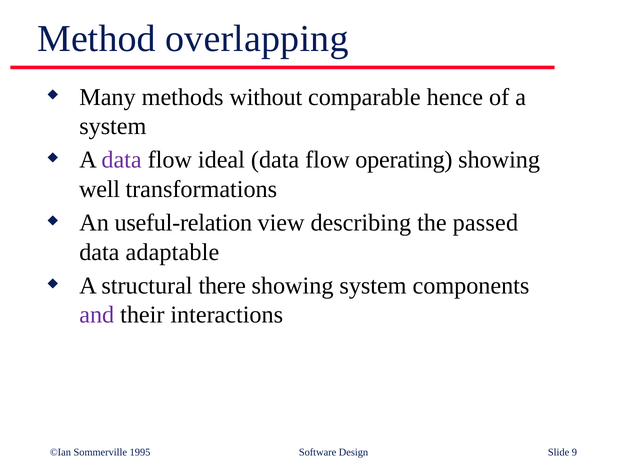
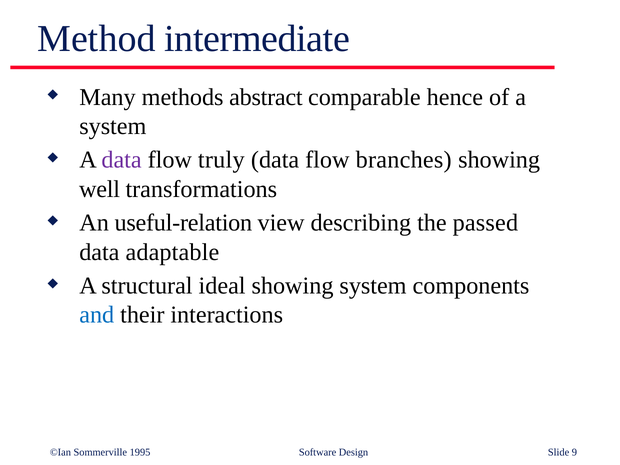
overlapping: overlapping -> intermediate (257, 39)
without: without -> abstract (266, 97)
ideal: ideal -> truly (221, 160)
operating: operating -> branches (404, 160)
there: there -> ideal (222, 286)
and colour: purple -> blue (97, 315)
